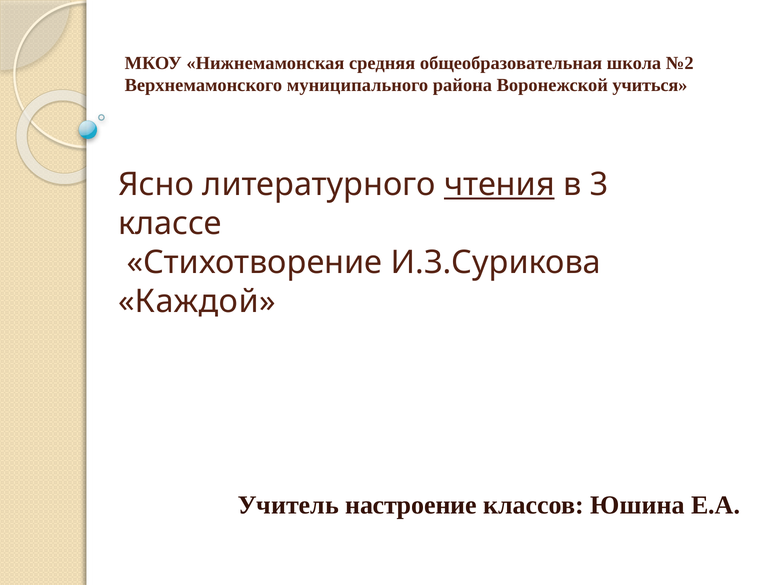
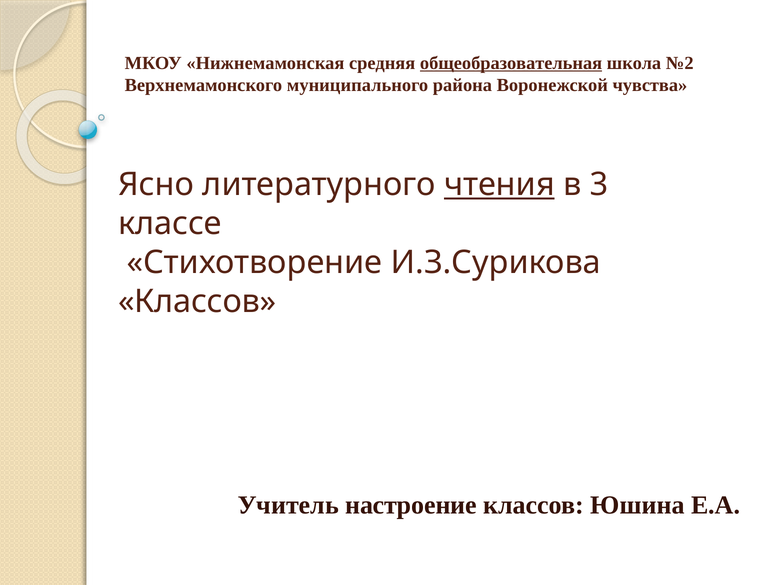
общеобразовательная underline: none -> present (511, 63)
учиться: учиться -> чувства (650, 85)
Каждой: Каждой -> Классов (197, 302)
